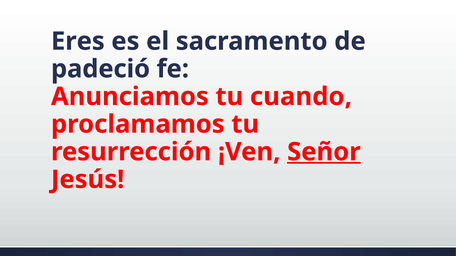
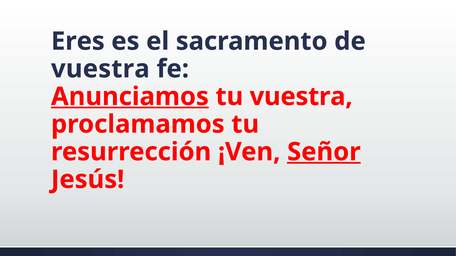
padeció: padeció -> vuestra (100, 69)
Anunciamos underline: none -> present (130, 97)
tu cuando: cuando -> vuestra (301, 97)
